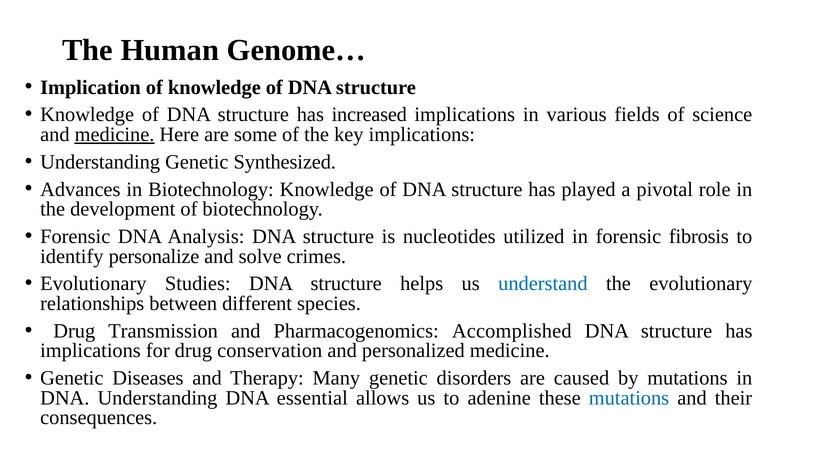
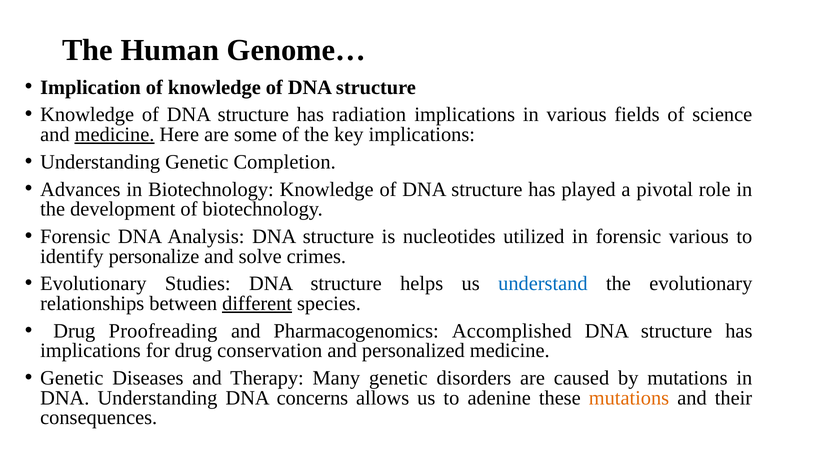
increased: increased -> radiation (369, 115)
Synthesized: Synthesized -> Completion (285, 162)
forensic fibrosis: fibrosis -> various (699, 237)
different underline: none -> present (257, 304)
Transmission: Transmission -> Proofreading (163, 331)
essential: essential -> concerns (312, 398)
mutations colour: blue -> orange (629, 398)
